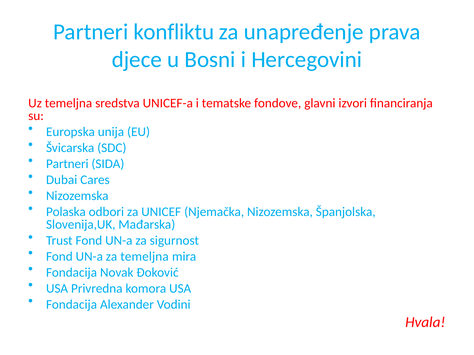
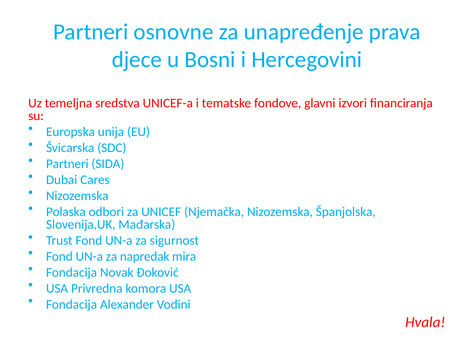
konfliktu: konfliktu -> osnovne (174, 32)
za temeljna: temeljna -> napredak (145, 257)
